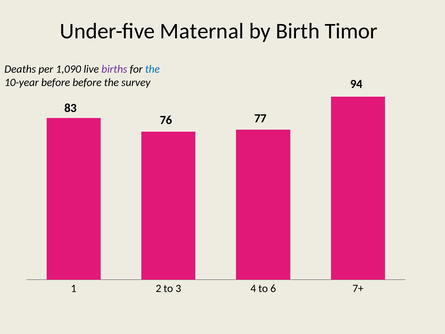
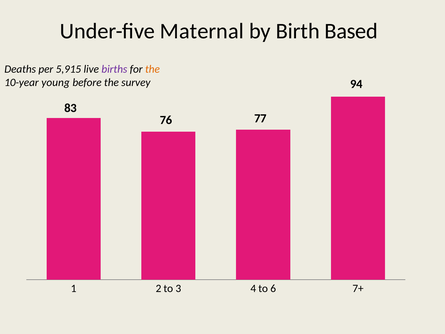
Timor: Timor -> Based (351, 31)
1,090: 1,090 -> 5,915 (68, 69)
the colour: blue -> orange (152, 69)
10-year before: before -> young (56, 82)
